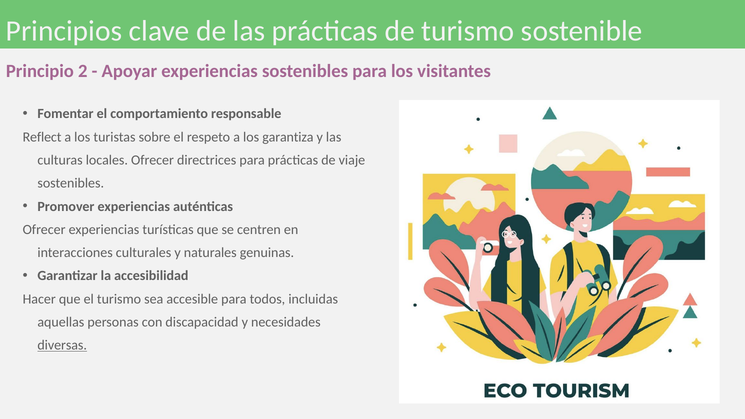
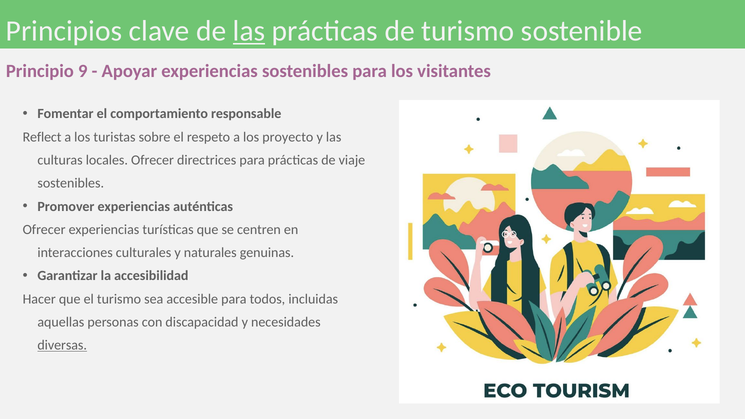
las underline: none -> present (249, 31)
2: 2 -> 9 (83, 71)
garantiza: garantiza -> proyecto (288, 137)
